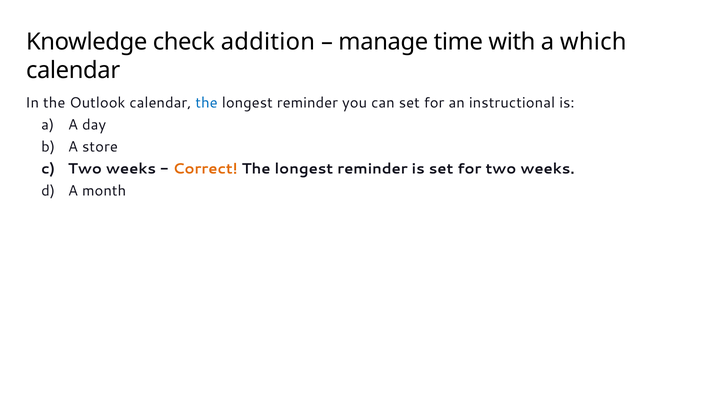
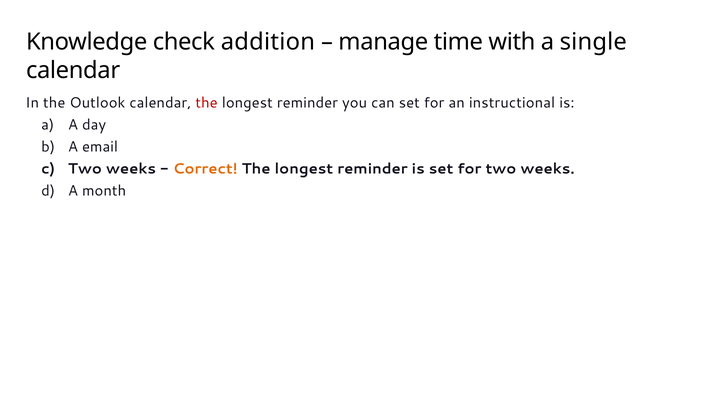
which: which -> single (593, 42)
the colour: blue -> red (207, 103)
store: store -> email (100, 147)
